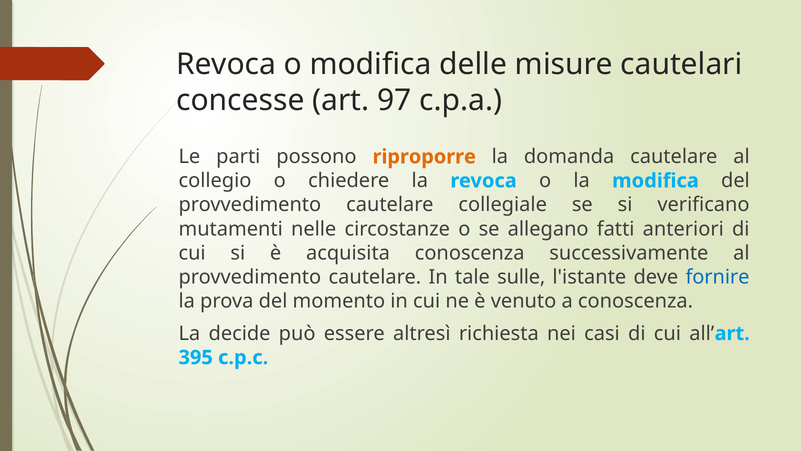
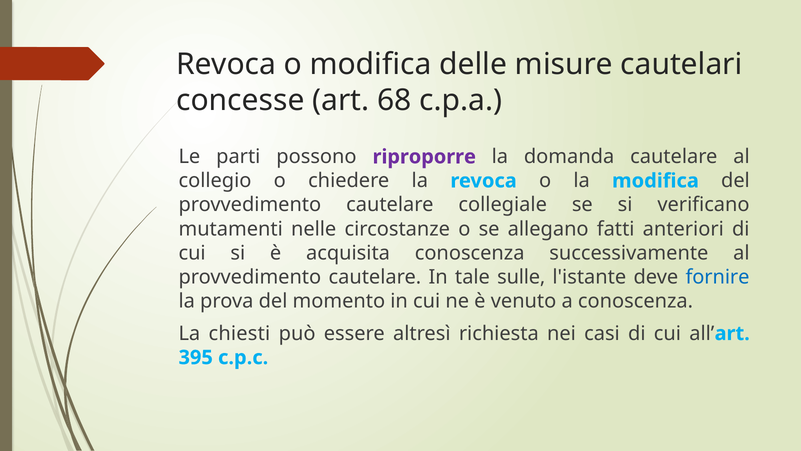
97: 97 -> 68 (394, 100)
riproporre colour: orange -> purple (424, 157)
decide: decide -> chiesti (239, 333)
